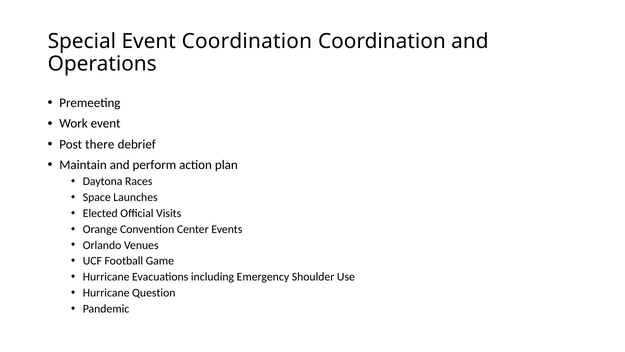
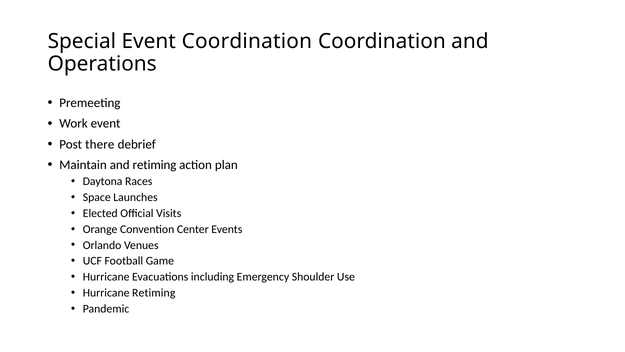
and perform: perform -> retiming (155, 165)
Hurricane Question: Question -> Retiming (154, 293)
